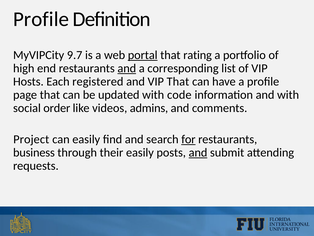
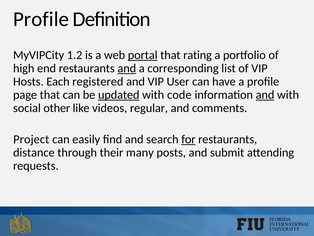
9.7: 9.7 -> 1.2 (75, 55)
VIP That: That -> User (178, 81)
updated underline: none -> present (119, 95)
and underline: none -> present (265, 95)
order: order -> other (57, 108)
admins: admins -> regular (149, 108)
business: business -> distance (34, 152)
their easily: easily -> many (140, 152)
and underline: present -> none (198, 152)
